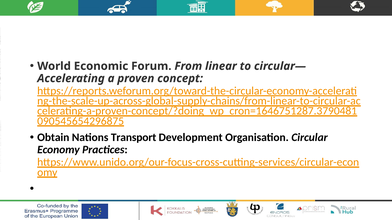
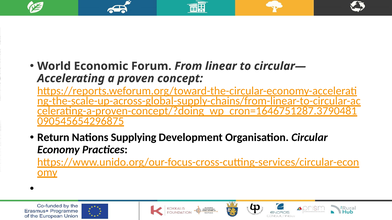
Obtain: Obtain -> Return (53, 138)
Transport: Transport -> Supplying (134, 138)
